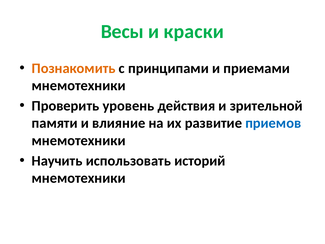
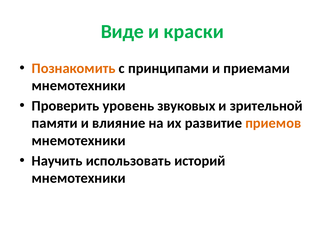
Весы: Весы -> Виде (122, 31)
действия: действия -> звуковых (186, 106)
приемов colour: blue -> orange (273, 123)
